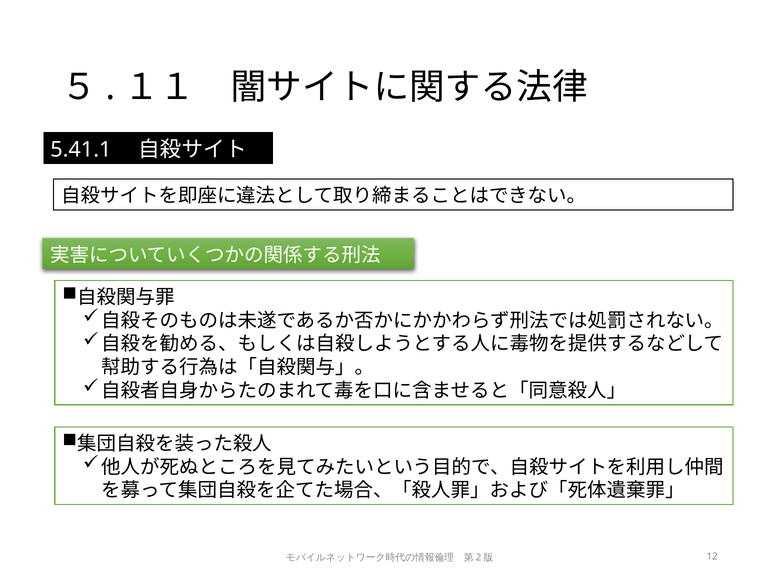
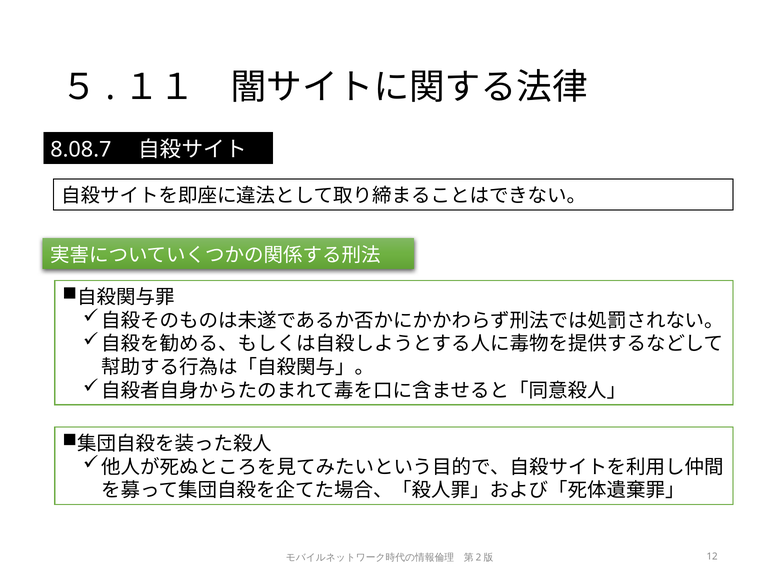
5.41.1: 5.41.1 -> 8.08.7 (81, 150)
